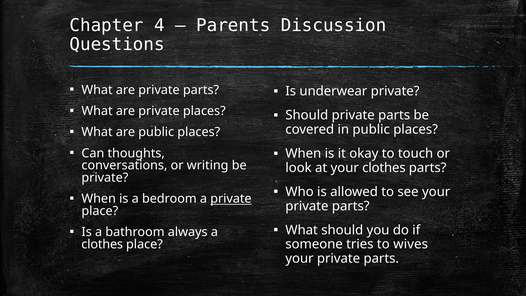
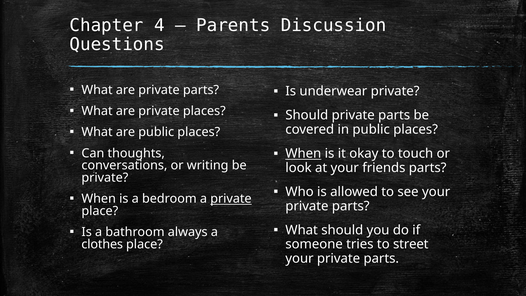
When underline: none -> present (303, 154)
your clothes: clothes -> friends (384, 168)
wives: wives -> street (411, 244)
